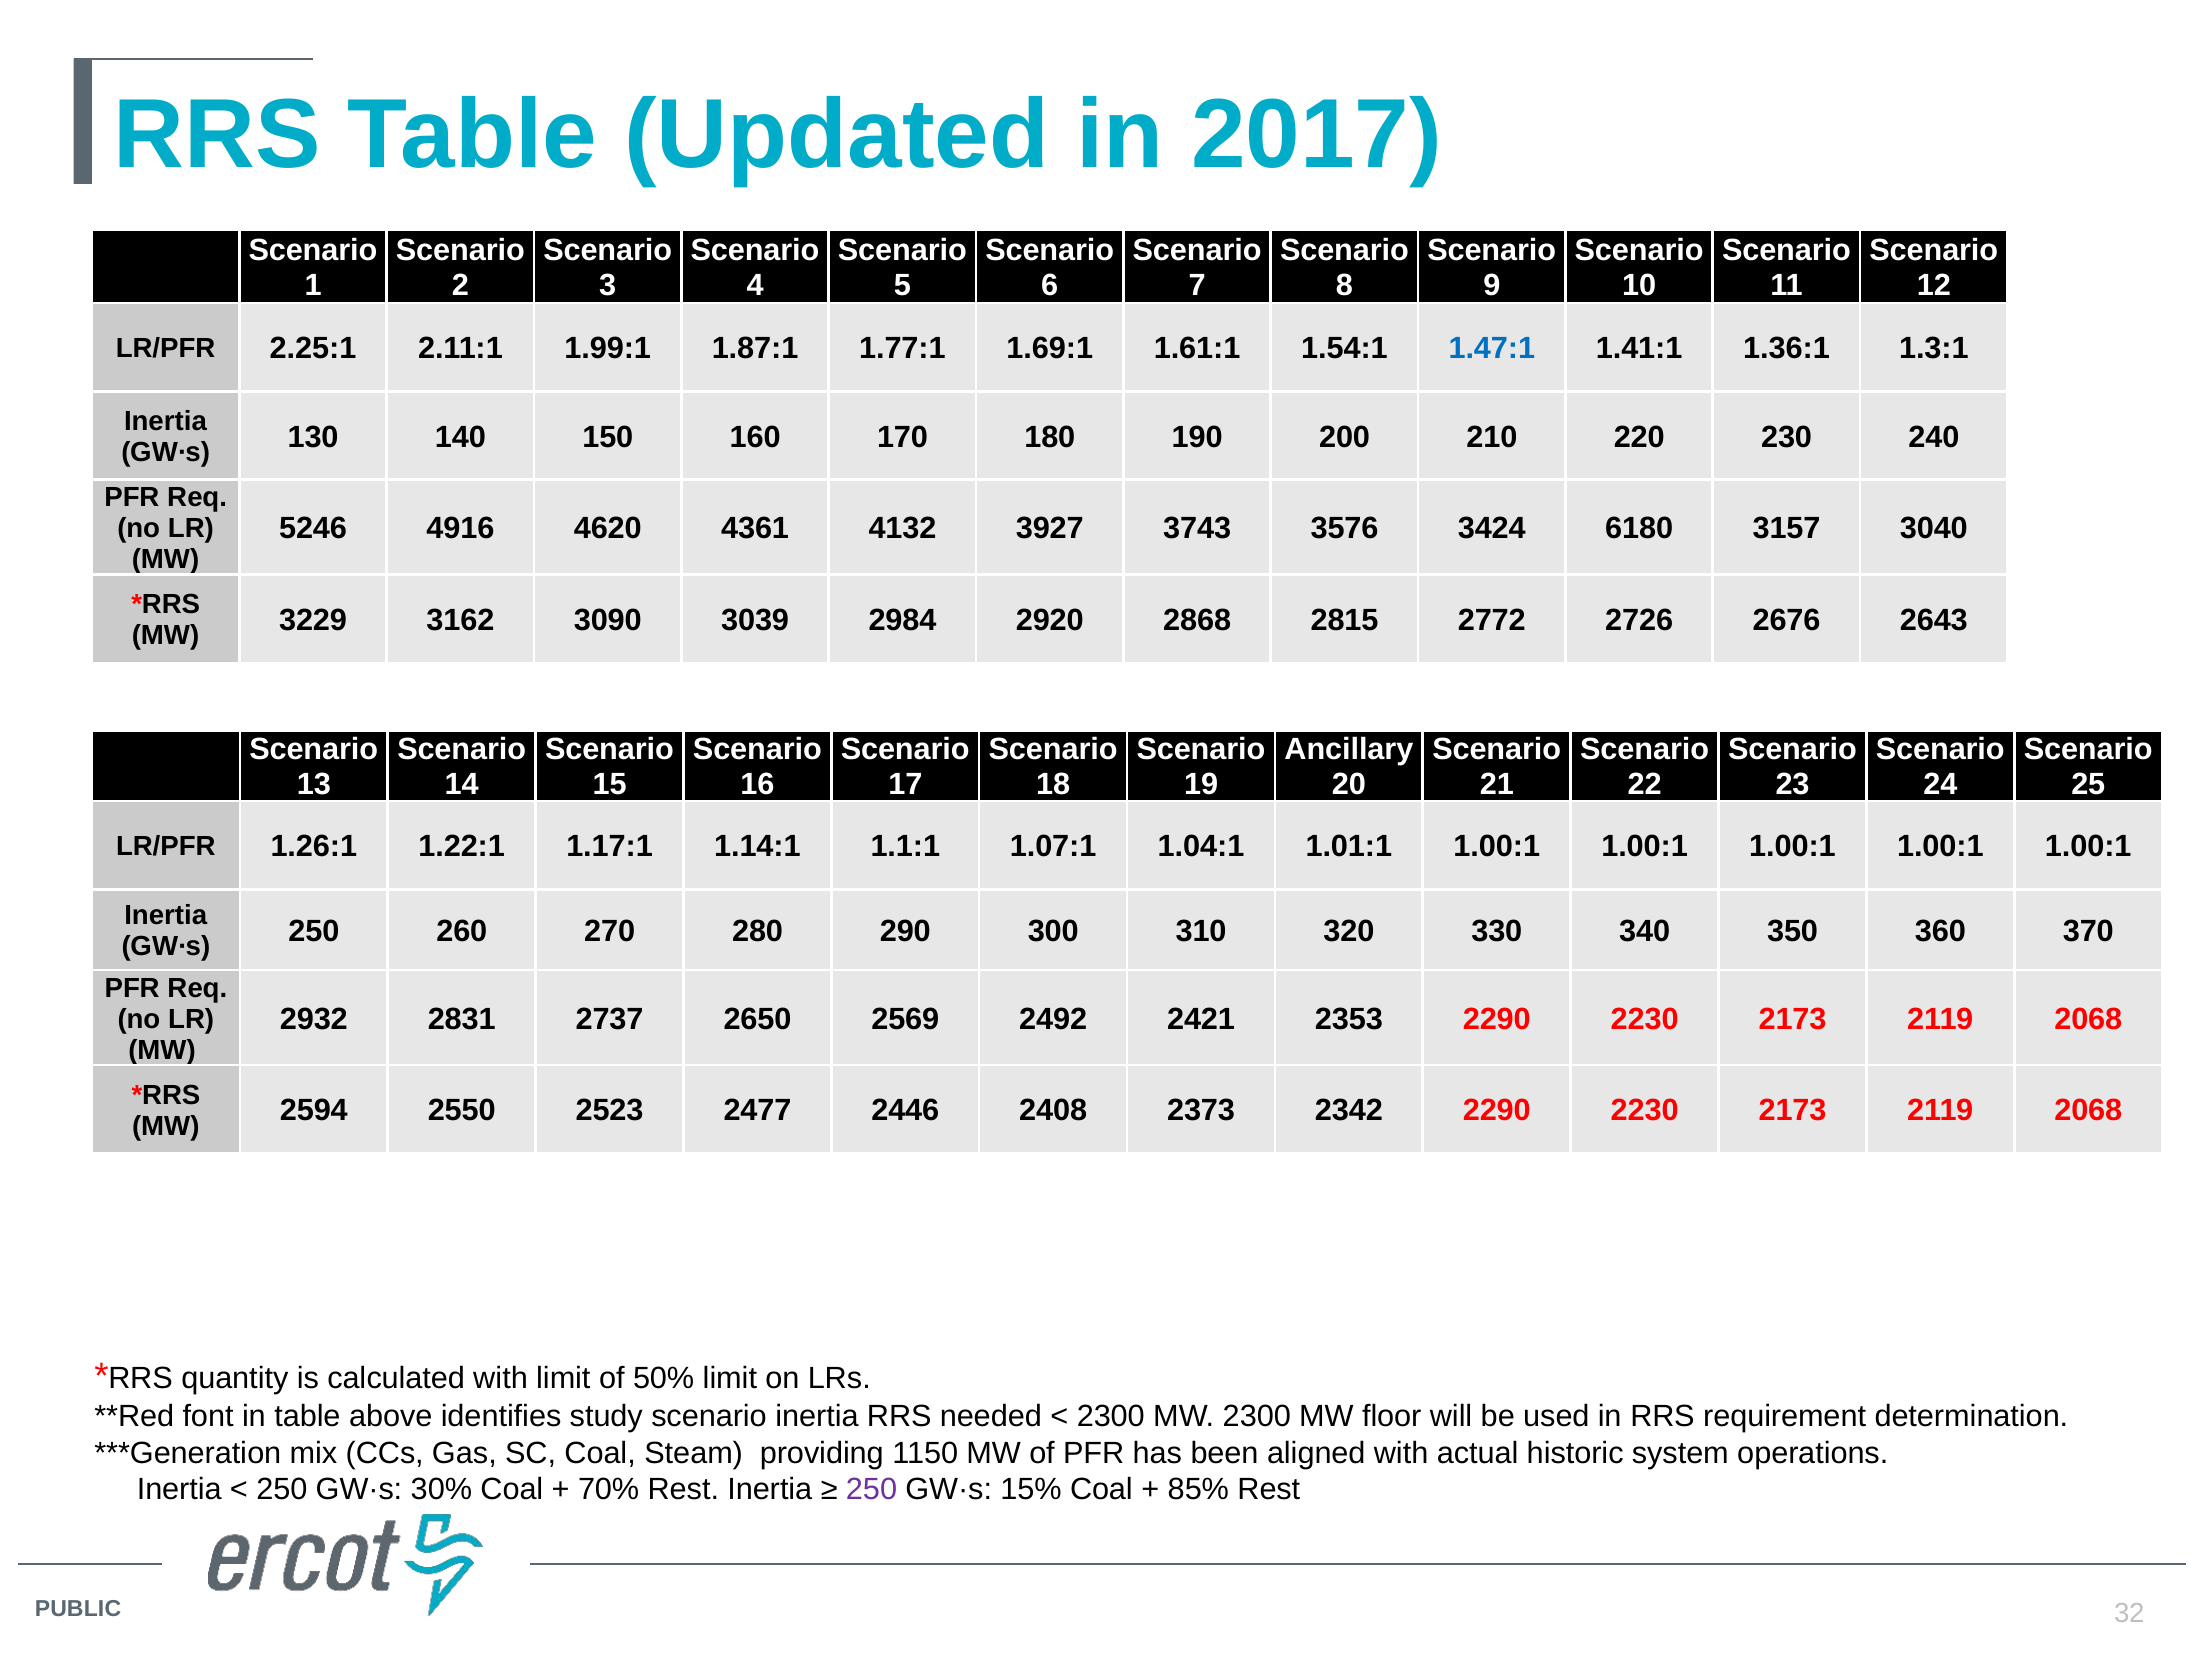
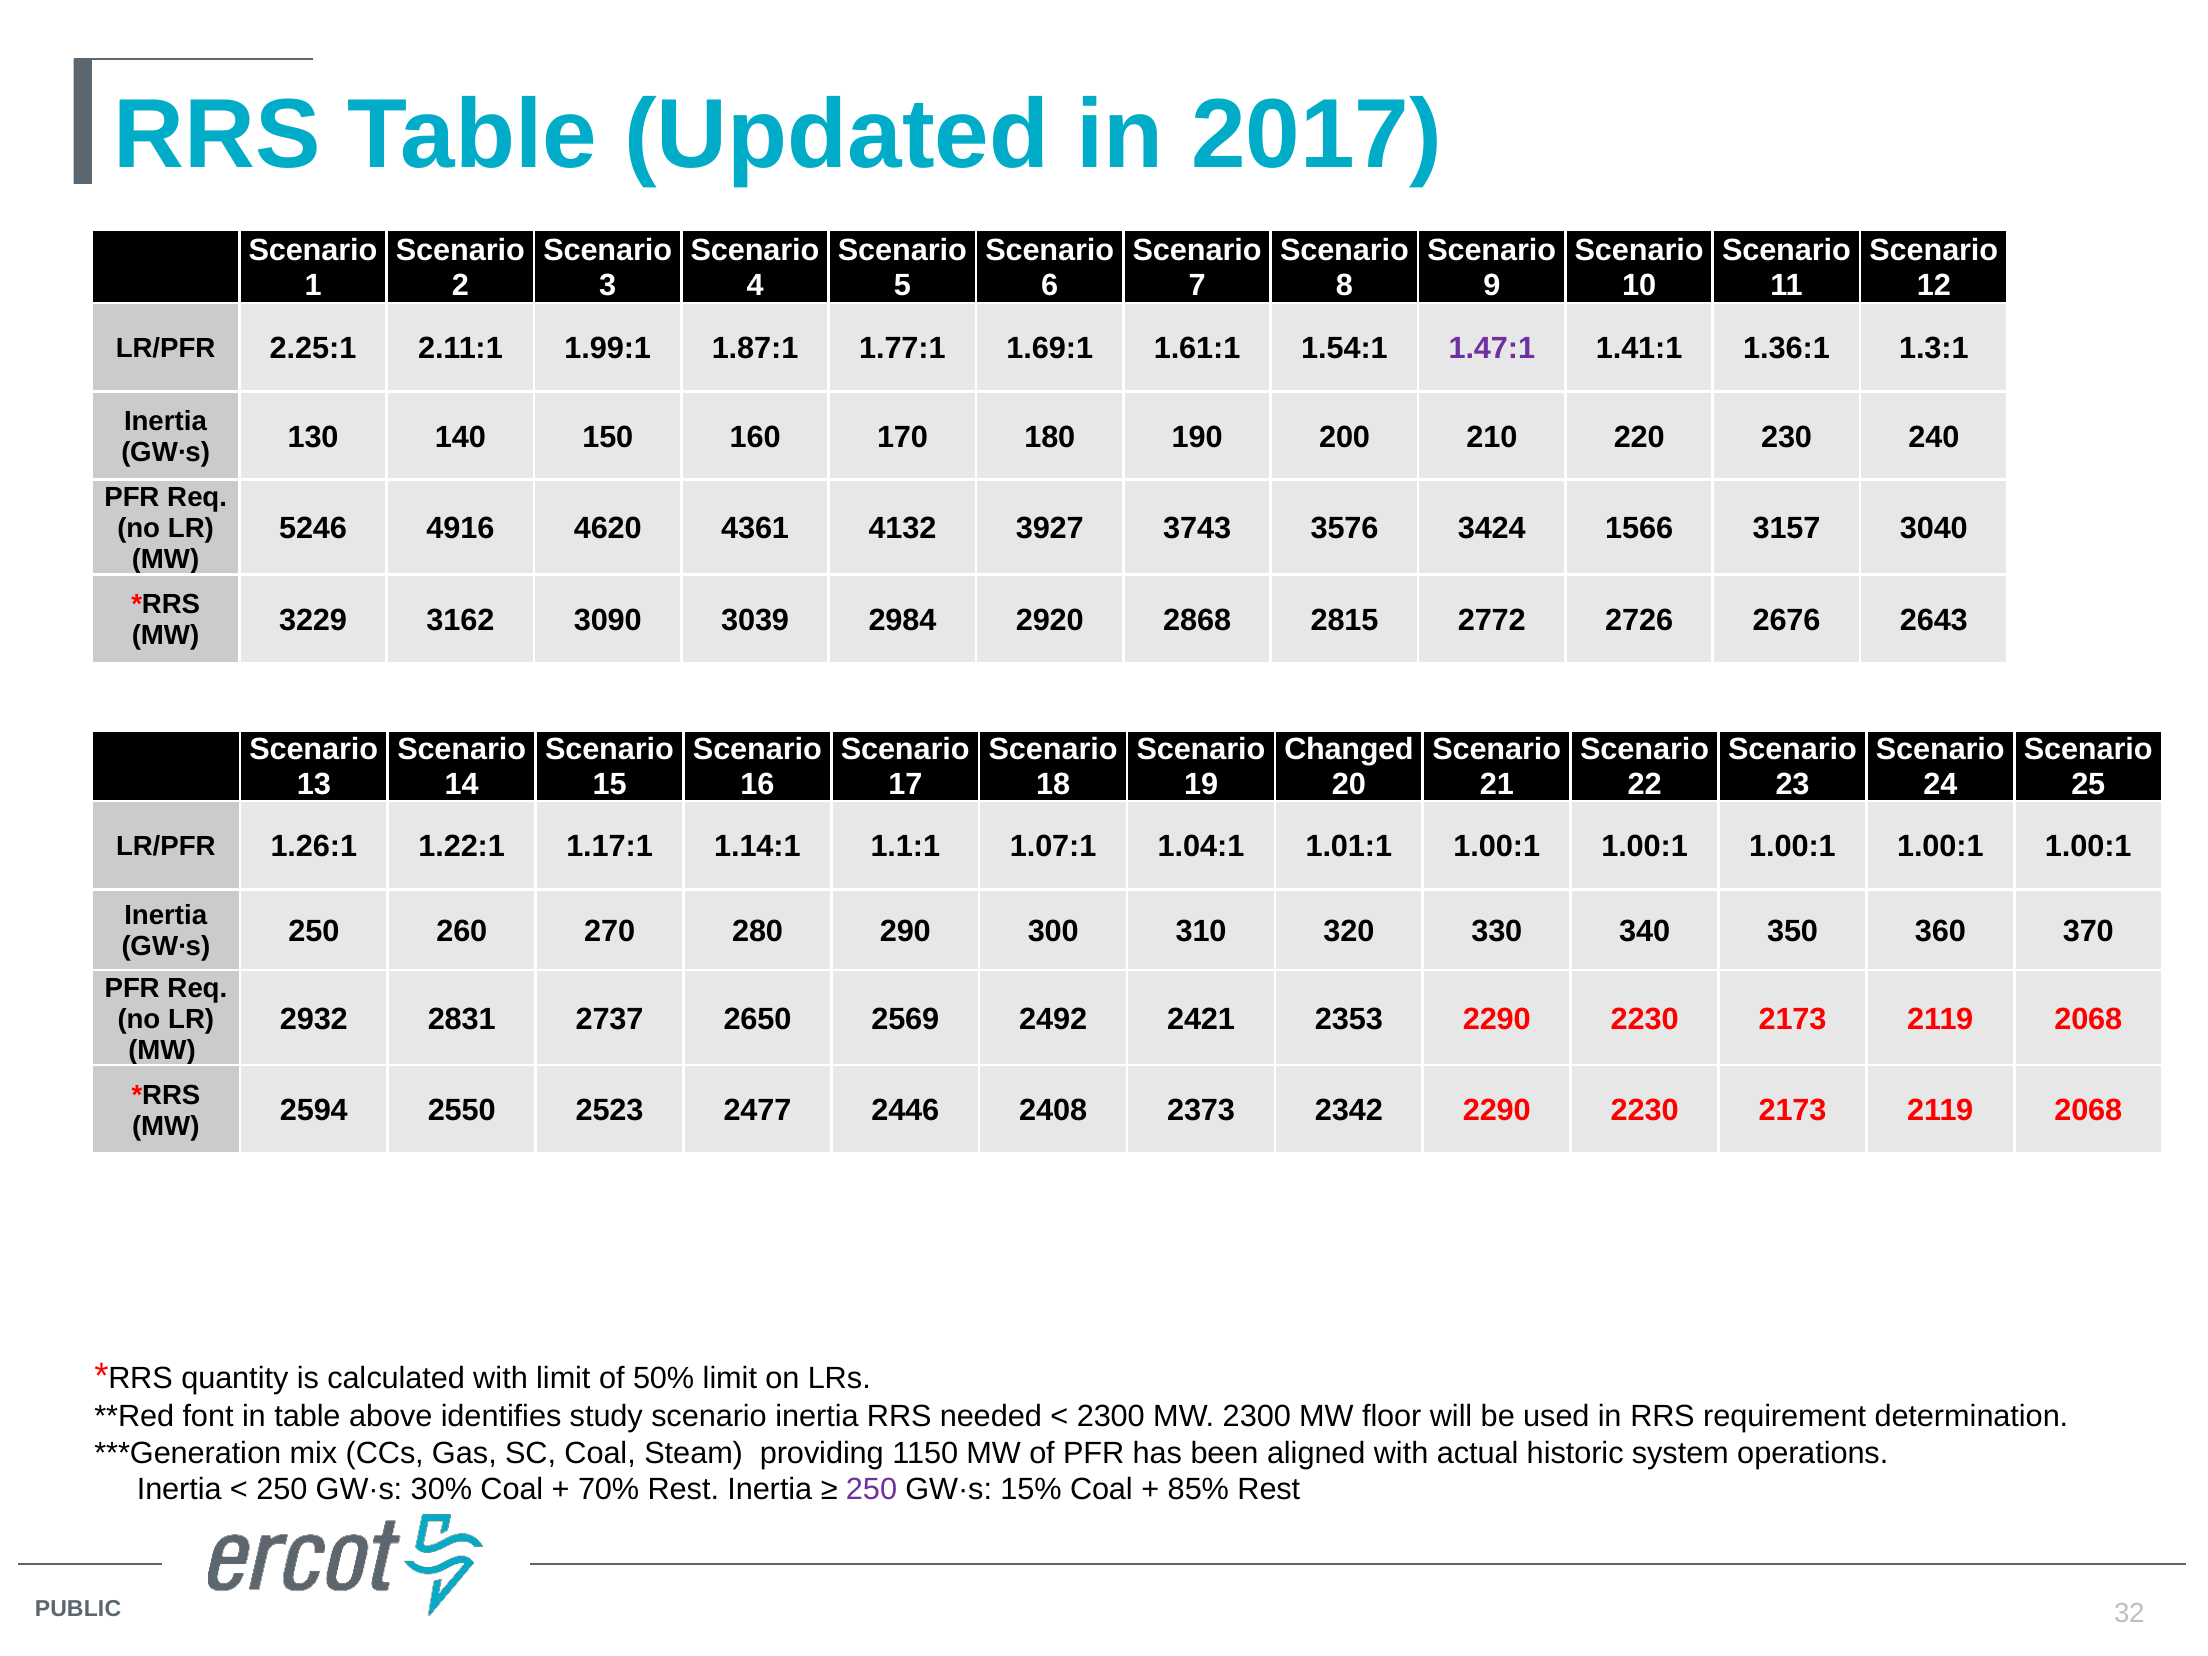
1.47:1 colour: blue -> purple (1492, 349)
6180: 6180 -> 1566 (1639, 529)
Ancillary: Ancillary -> Changed (1349, 750)
